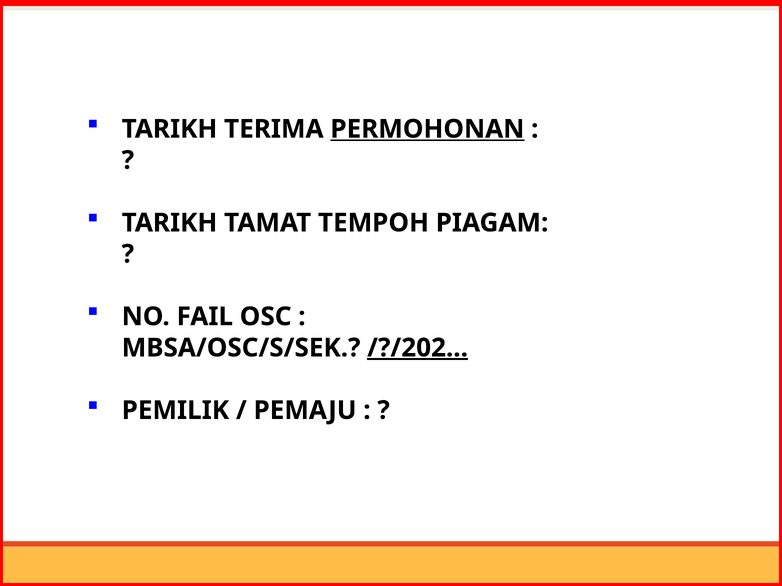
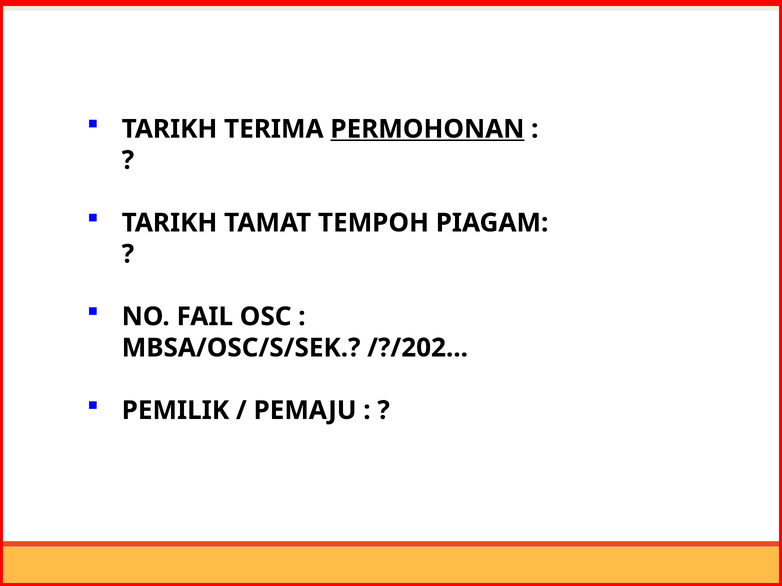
/?/202 underline: present -> none (418, 348)
